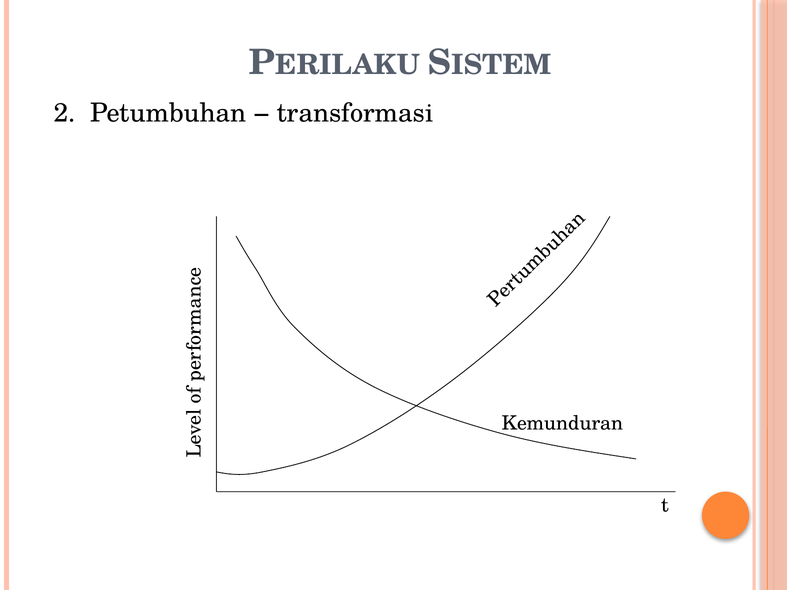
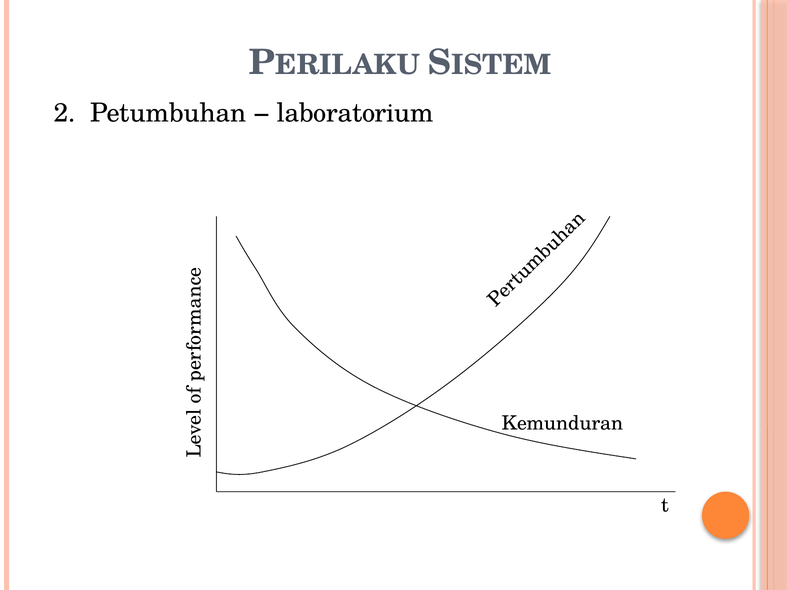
transformasi: transformasi -> laboratorium (355, 113)
